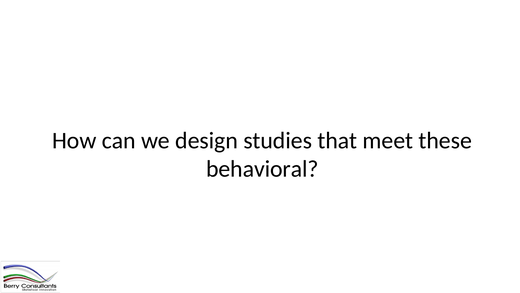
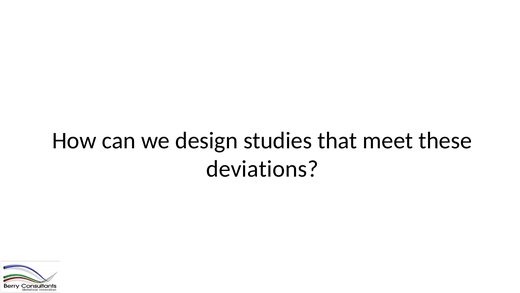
behavioral: behavioral -> deviations (262, 169)
